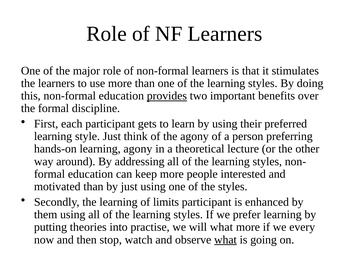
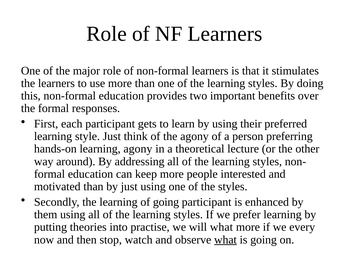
provides underline: present -> none (167, 96)
discipline: discipline -> responses (96, 108)
of limits: limits -> going (166, 202)
